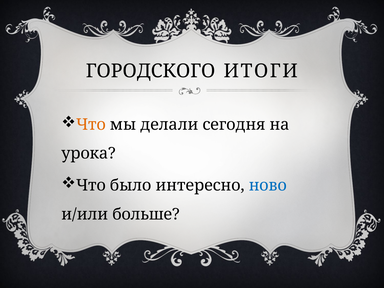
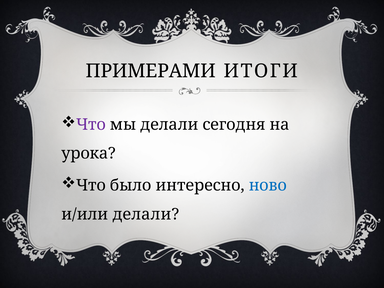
ГОРОДСКОГО: ГОРОДСКОГО -> ПРИМЕРАМИ (151, 71)
Что colour: orange -> purple (91, 125)
и/или больше: больше -> делали (146, 214)
